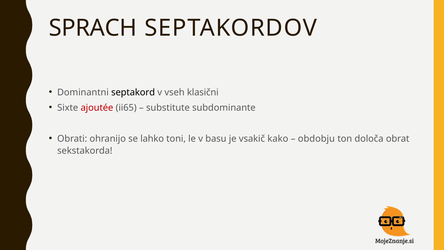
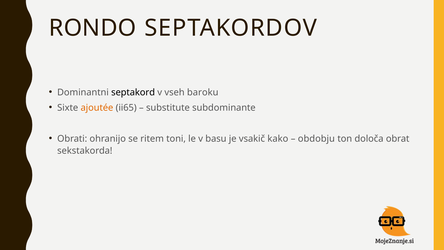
SPRACH: SPRACH -> RONDO (93, 28)
klasični: klasični -> baroku (203, 92)
ajoutée colour: red -> orange (97, 108)
lahko: lahko -> ritem (152, 139)
